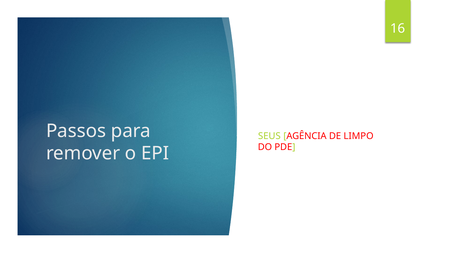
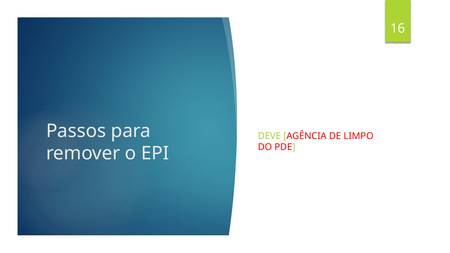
SEUS: SEUS -> DEVE (269, 136)
